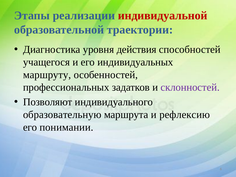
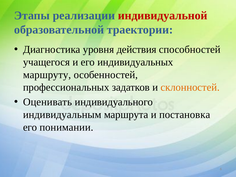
склонностей colour: purple -> orange (190, 87)
Позволяют: Позволяют -> Оценивать (48, 102)
образовательную: образовательную -> индивидуальным (62, 115)
рефлексию: рефлексию -> постановка (185, 115)
